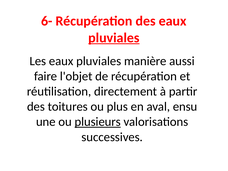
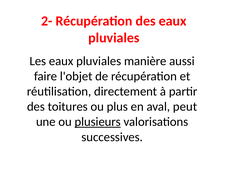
6-: 6- -> 2- (47, 21)
pluviales underline: present -> none (114, 38)
ensu: ensu -> peut (185, 107)
